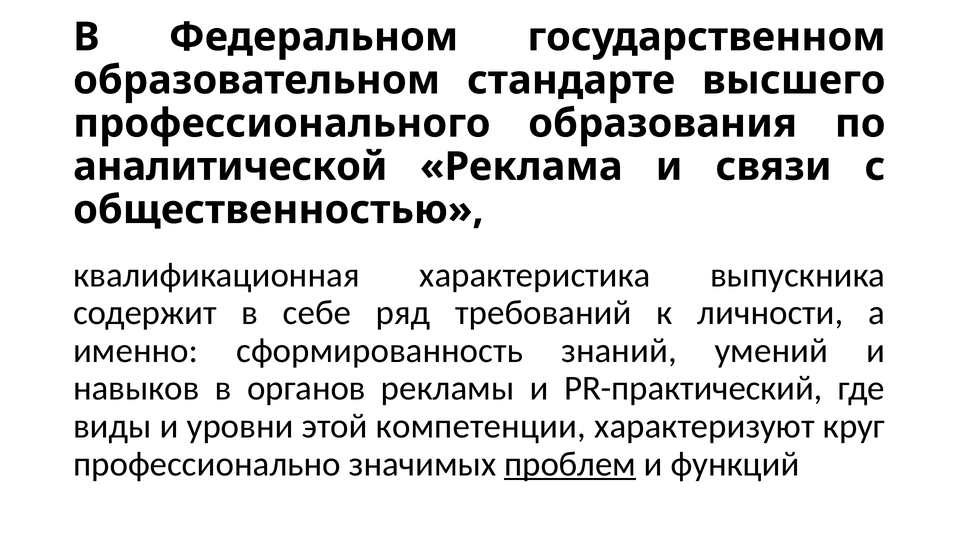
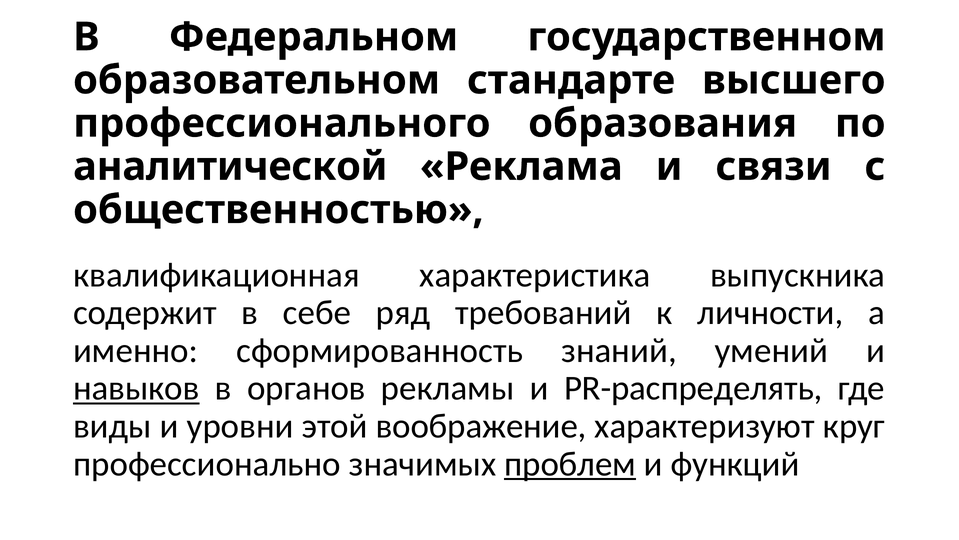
навыков underline: none -> present (136, 388)
PR-практический: PR-практический -> PR-распределять (693, 388)
компетенции: компетенции -> воображение (481, 426)
